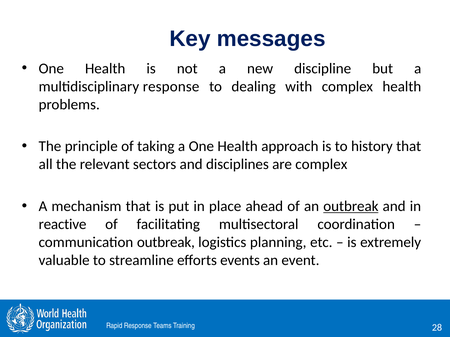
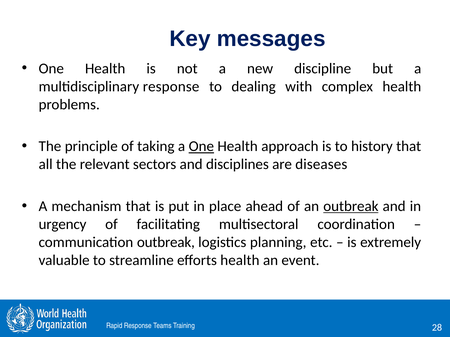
One underline: none -> present (201, 147)
are complex: complex -> diseases (321, 165)
reactive: reactive -> urgency (63, 225)
efforts events: events -> health (240, 261)
